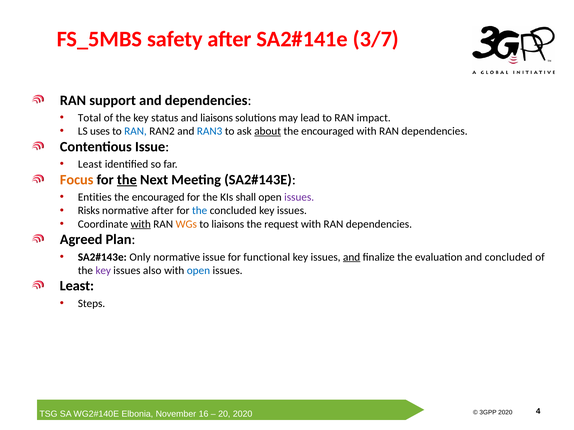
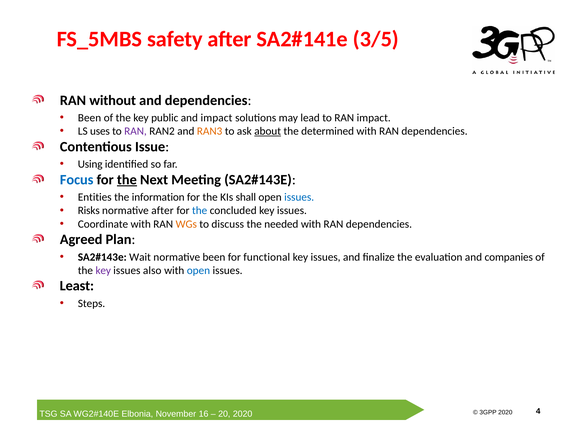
3/7: 3/7 -> 3/5 (376, 39)
support: support -> without (113, 100)
Total: Total -> Been (90, 118)
status: status -> public (165, 118)
and liaisons: liaisons -> impact (216, 118)
RAN colour: blue -> purple (135, 131)
RAN3 colour: blue -> orange (210, 131)
encouraged: encouraged -> determined (328, 131)
Least: Least -> Using (90, 164)
Focus colour: orange -> blue (77, 180)
encouraged: encouraged -> information (158, 197)
issues colour: purple -> blue (299, 197)
with underline: present -> none (141, 224)
to liaisons: liaisons -> discuss (228, 224)
request: request -> needed (281, 224)
Only: Only -> Wait (140, 257)
normative issue: issue -> been (214, 257)
and underline: present -> none (352, 257)
and concluded: concluded -> companies (509, 257)
